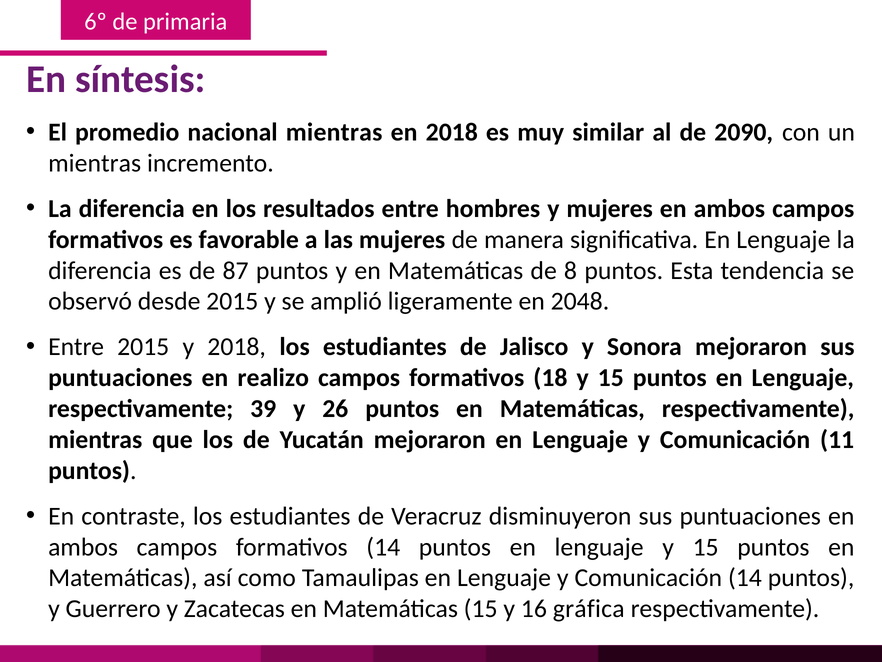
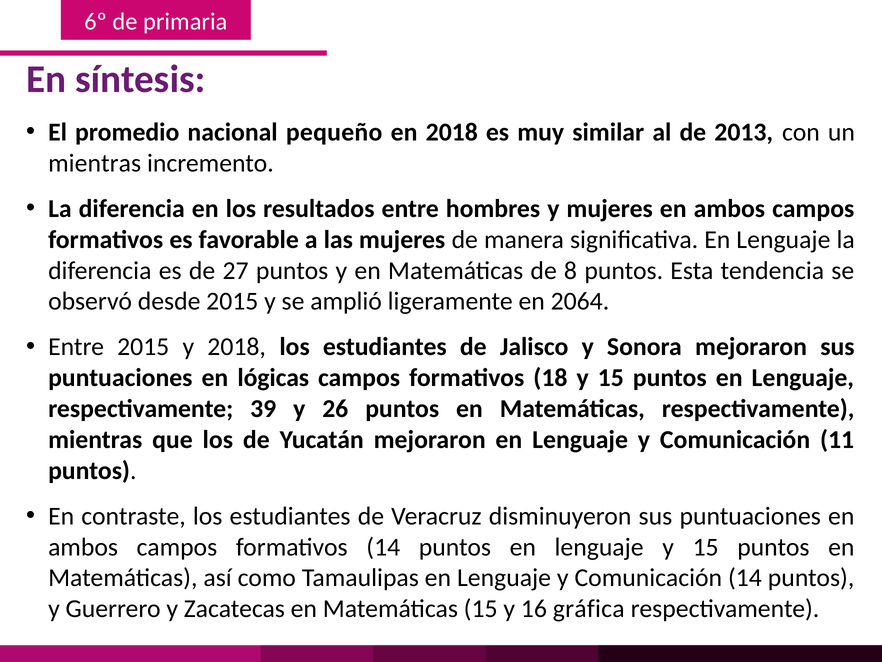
nacional mientras: mientras -> pequeño (334, 132)
2090: 2090 -> 2013 (744, 132)
87: 87 -> 27 (236, 270)
2048: 2048 -> 2064 (580, 301)
realizo: realizo -> lógicas (273, 378)
